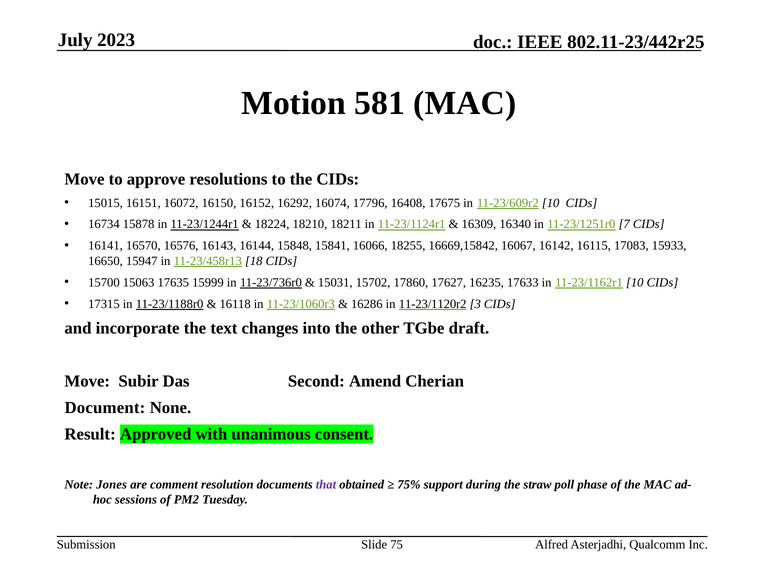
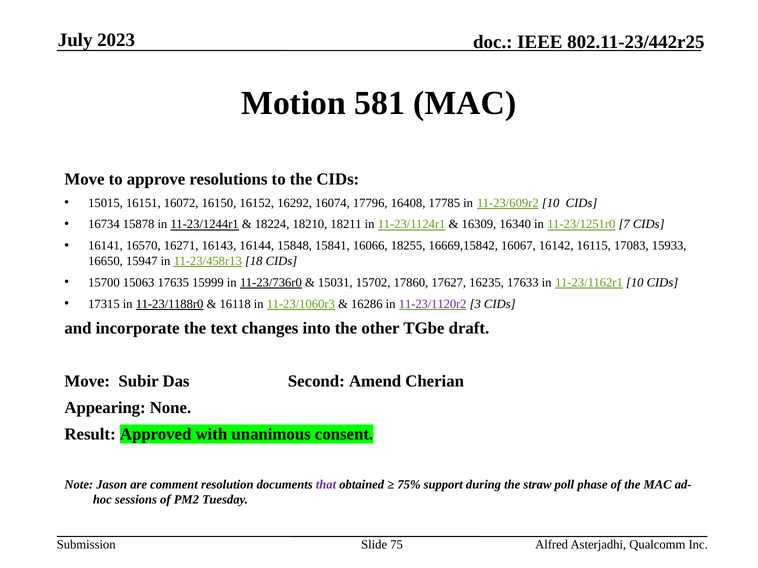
17675: 17675 -> 17785 (444, 203)
16576: 16576 -> 16271 (181, 246)
11-23/1120r2 colour: black -> purple (433, 304)
Document: Document -> Appearing (105, 408)
Jones: Jones -> Jason (112, 485)
